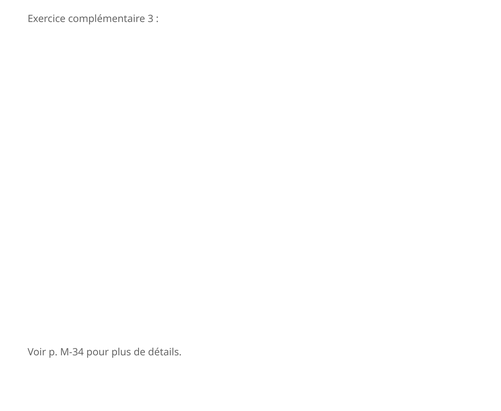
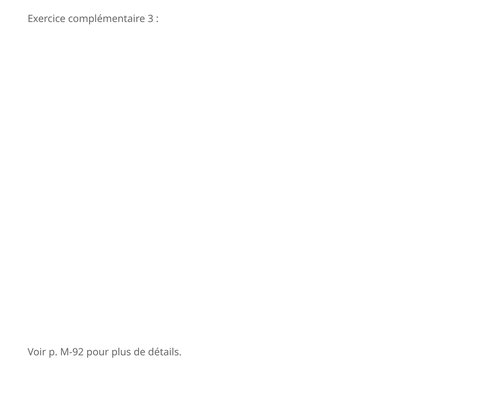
M-34: M-34 -> M-92 (72, 352)
